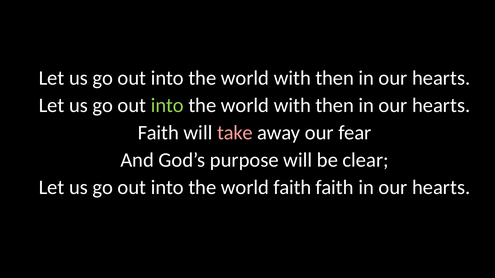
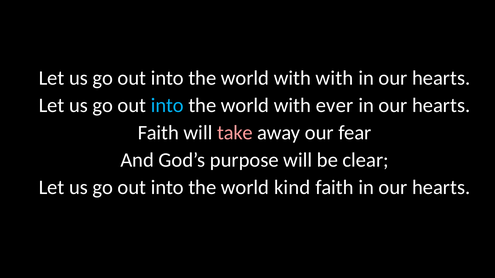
then: then -> with (335, 78)
into colour: light green -> light blue (167, 105)
then: then -> ever (335, 105)
world faith: faith -> kind (292, 188)
